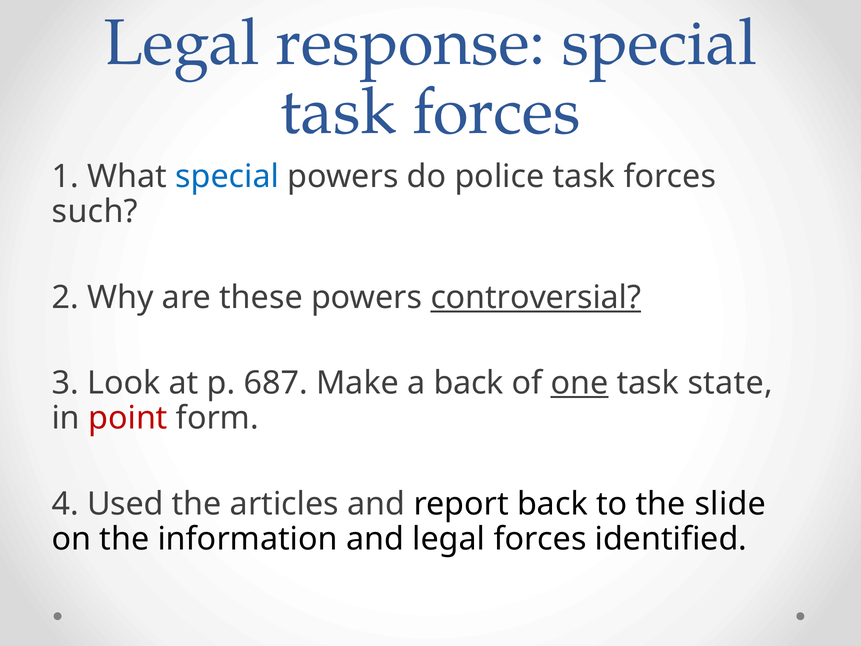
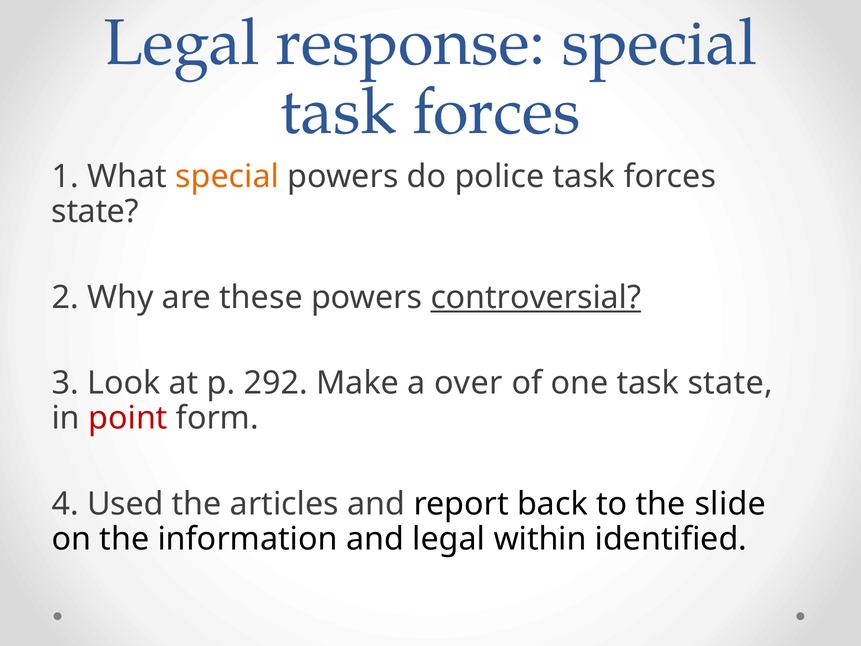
special colour: blue -> orange (227, 177)
such: such -> state (95, 212)
687: 687 -> 292 (276, 383)
a back: back -> over (468, 383)
one underline: present -> none (579, 383)
legal forces: forces -> within (540, 539)
